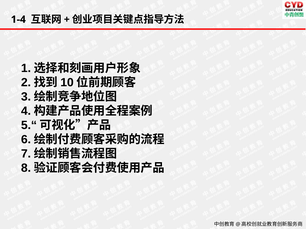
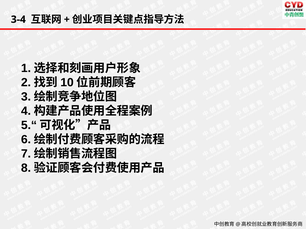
1-4: 1-4 -> 3-4 (18, 19)
